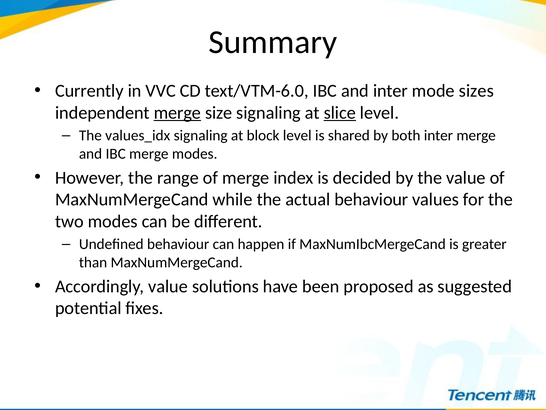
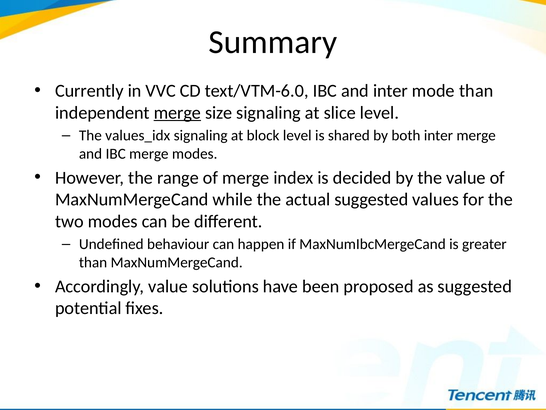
mode sizes: sizes -> than (476, 91)
slice underline: present -> none (340, 113)
actual behaviour: behaviour -> suggested (371, 199)
